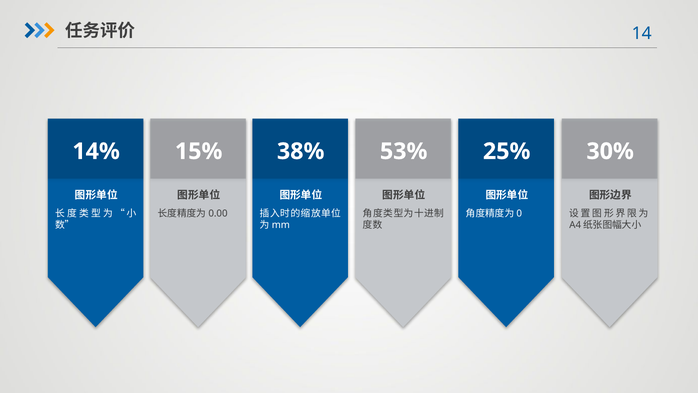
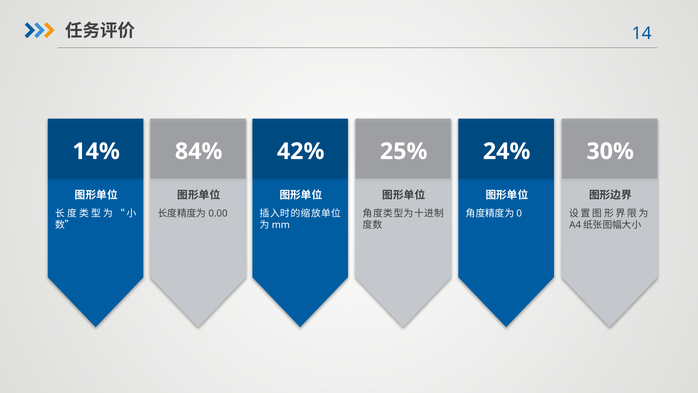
15%: 15% -> 84% (199, 151)
38%: 38% -> 42% (301, 151)
53%: 53% -> 25% (404, 151)
25%: 25% -> 24% (507, 151)
